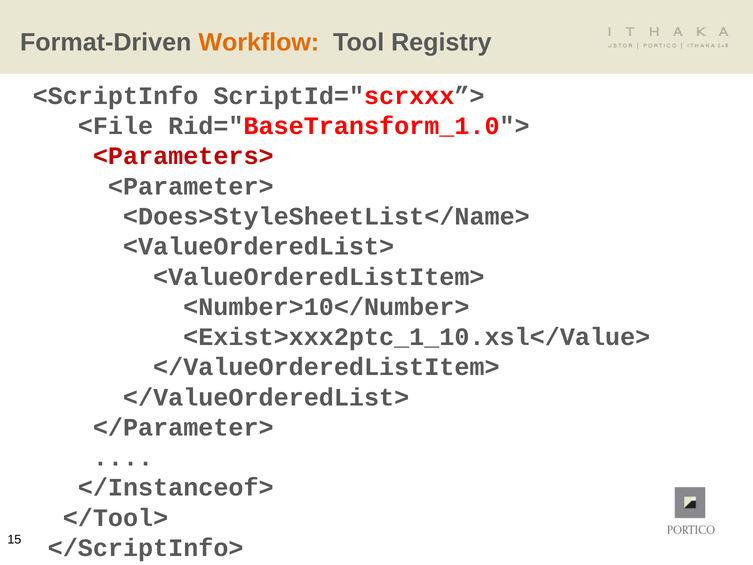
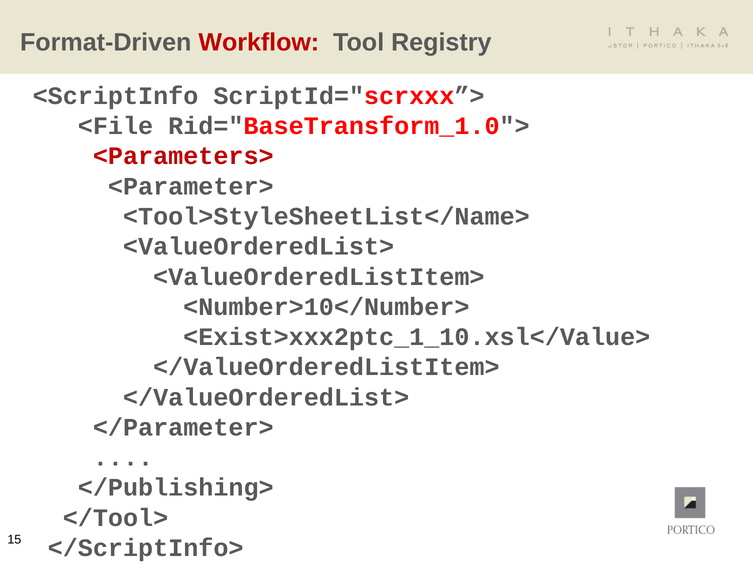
Workflow colour: orange -> red (259, 43)
<Does>StyleSheetList</Name>: <Does>StyleSheetList</Name> -> <Tool>StyleSheetList</Name> (326, 216)
</Instanceof>: </Instanceof> -> </Publishing> (176, 487)
